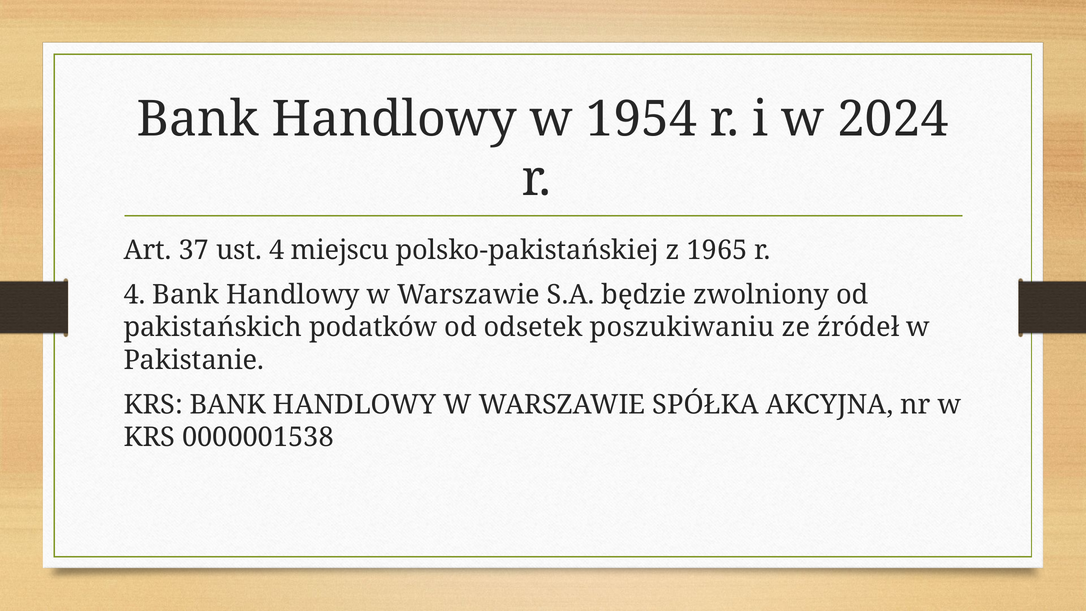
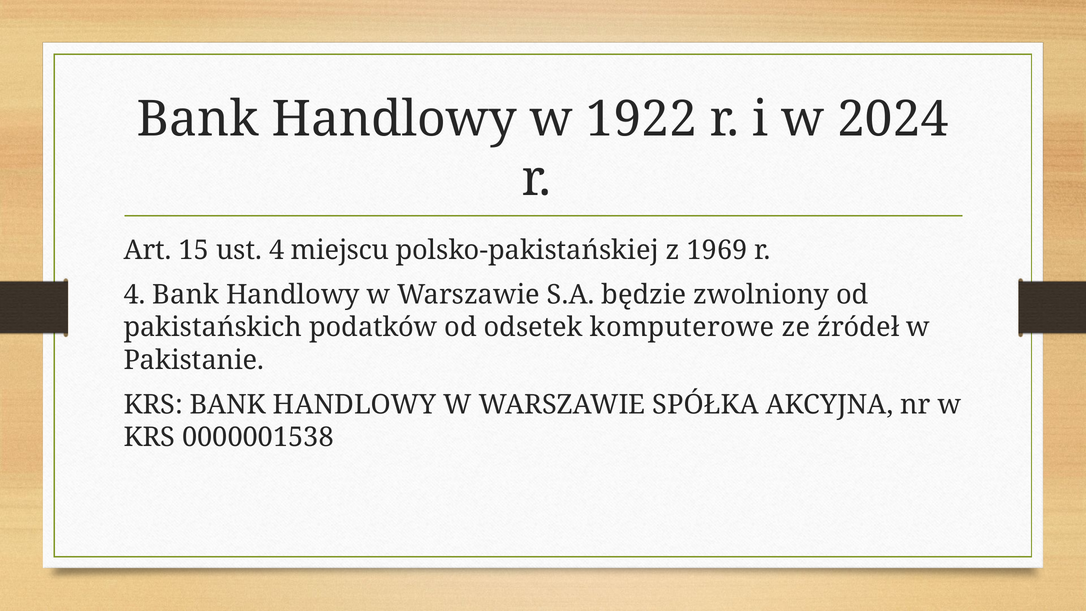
1954: 1954 -> 1922 (641, 119)
37: 37 -> 15 (194, 250)
1965: 1965 -> 1969 (717, 250)
poszukiwaniu: poszukiwaniu -> komputerowe (682, 327)
